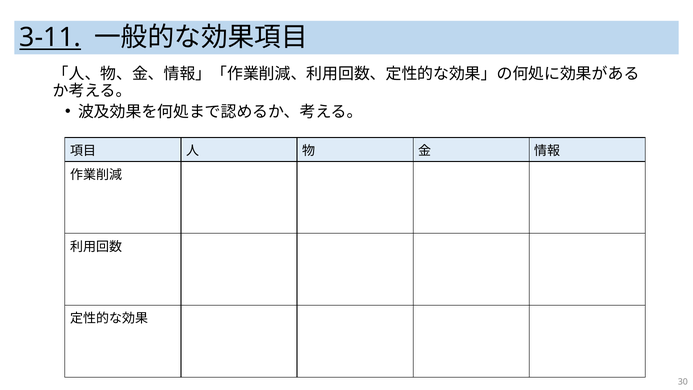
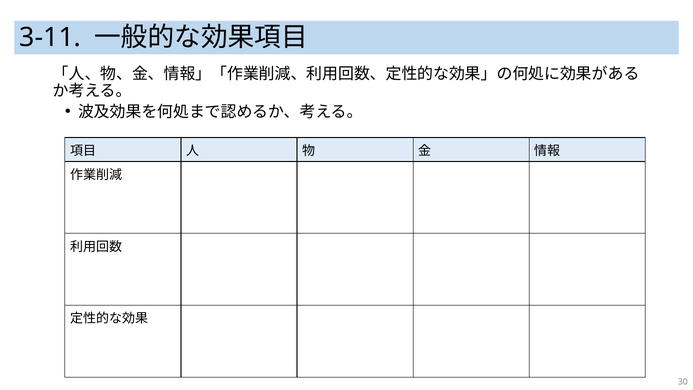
3-11 underline: present -> none (50, 38)
